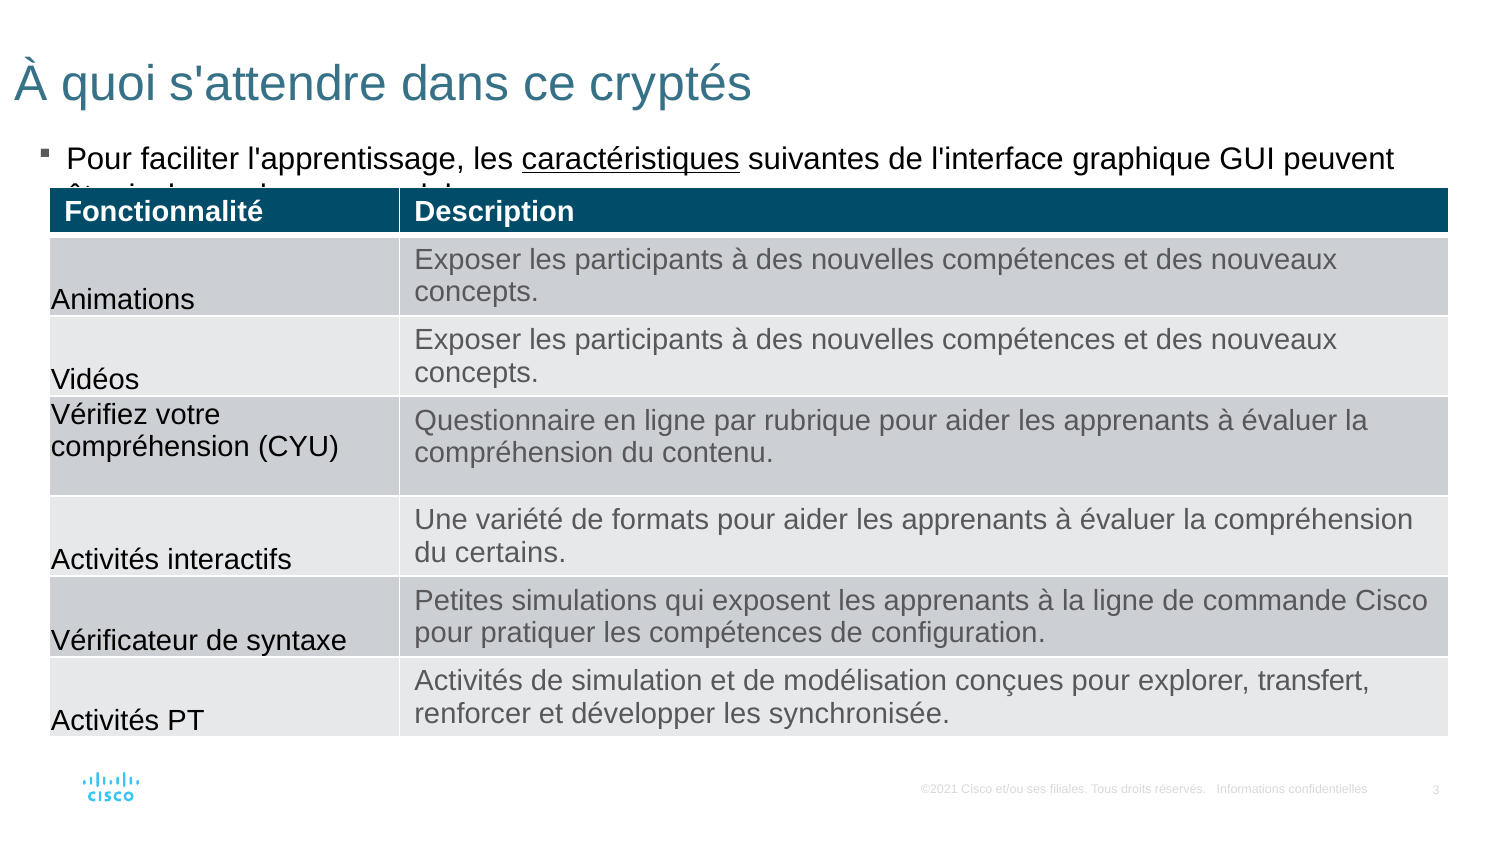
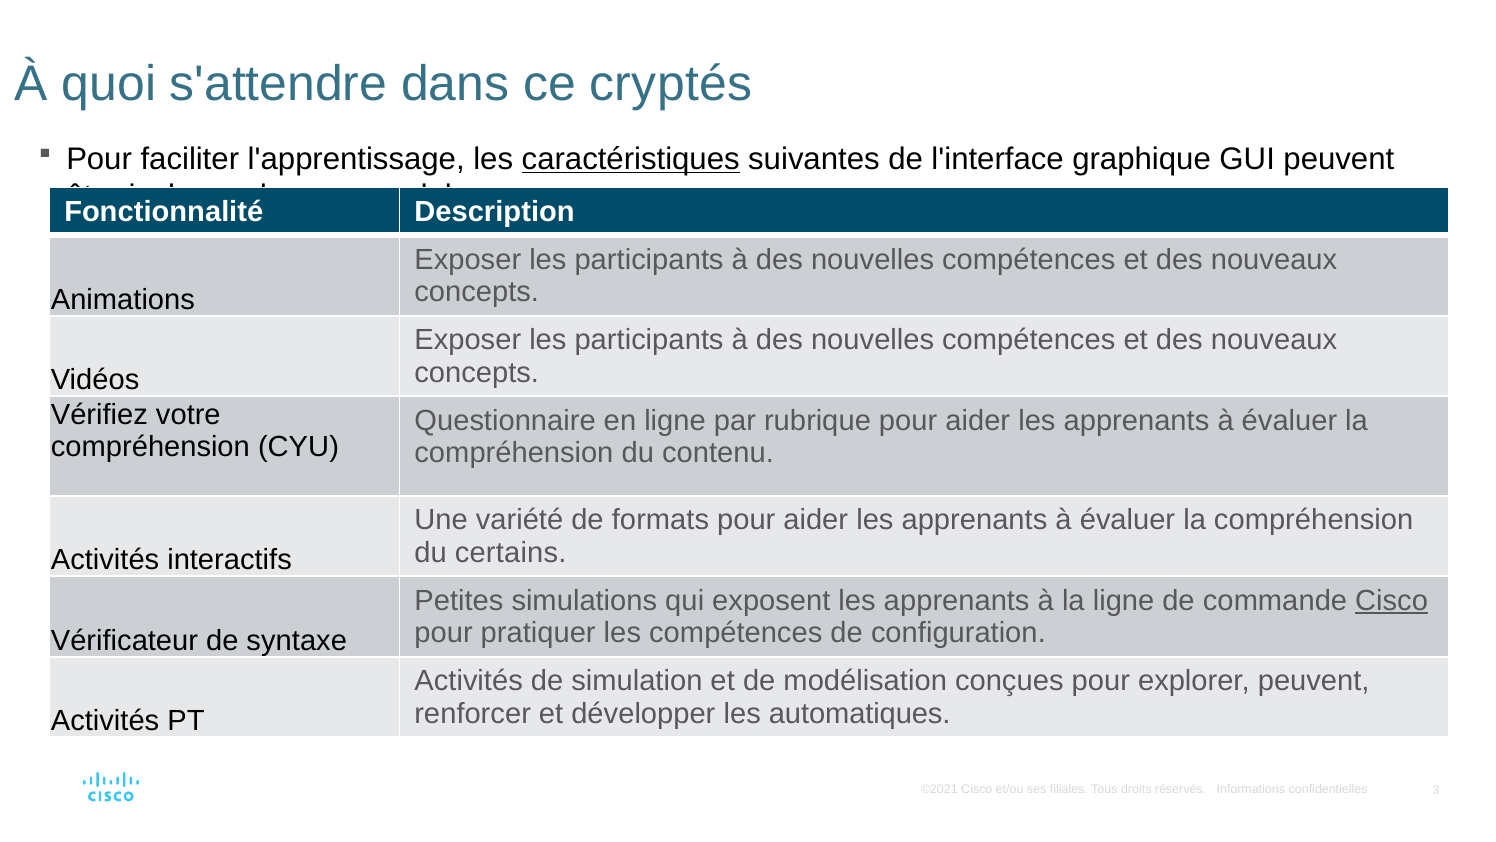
Cisco underline: none -> present (1392, 600)
explorer transfert: transfert -> peuvent (1314, 681)
synchronisée: synchronisée -> automatiques (860, 713)
